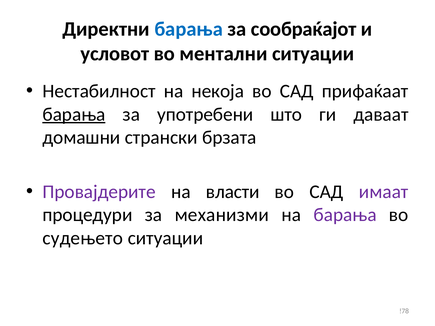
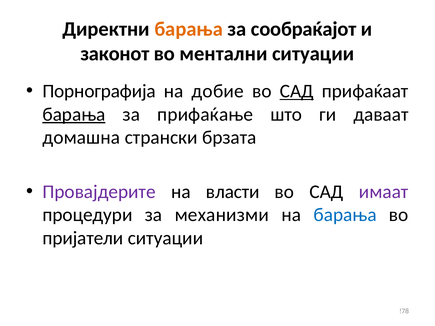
барања colour: blue -> orange (189, 29)
условот: условот -> законот (115, 54)
Нестабилност: Нестабилност -> Порнографија (99, 91)
некоја: некоја -> добие (218, 91)
САД underline: none -> present (297, 91)
употребени: употребени -> прифаќање (205, 114)
домашни: домашни -> домашна (81, 138)
барања colour: purple -> blue (345, 215)
судењето: судењето -> пријатели (83, 238)
